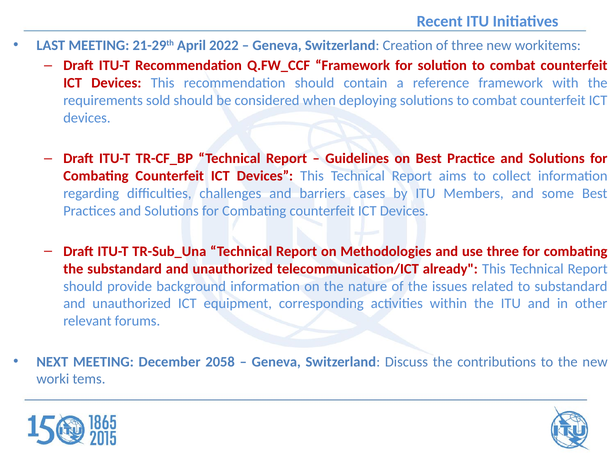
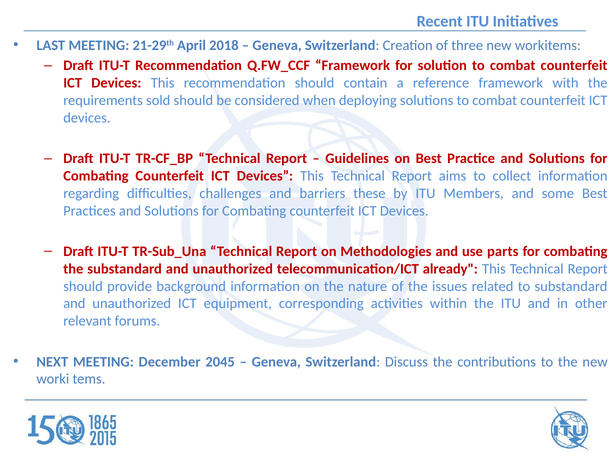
2022: 2022 -> 2018 (224, 45)
cases: cases -> these (369, 193)
use three: three -> parts (503, 251)
2058: 2058 -> 2045 (220, 361)
